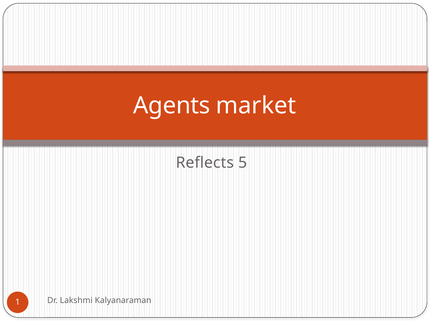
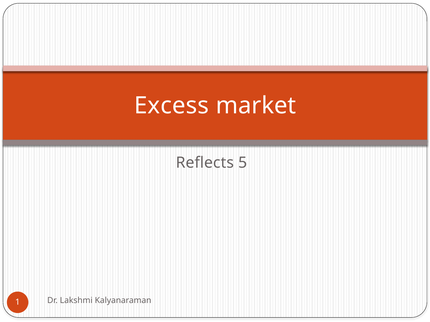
Agents: Agents -> Excess (172, 106)
